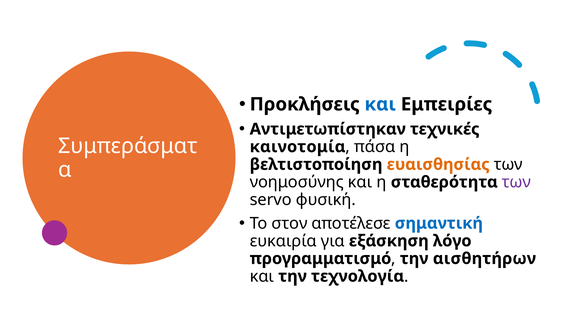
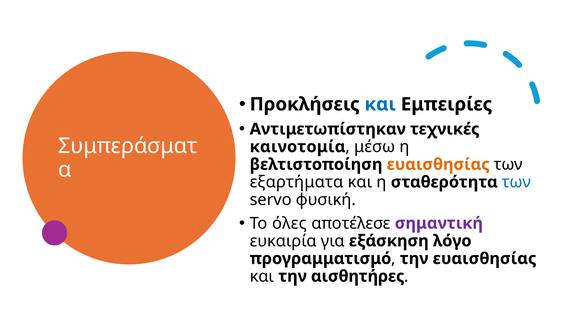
πάσα: πάσα -> μέσω (375, 147)
νοημοσύνης: νοημοσύνης -> εξαρτήματα (297, 182)
των colour: purple -> blue (516, 182)
στον: στον -> όλες (289, 223)
σημαντική colour: blue -> purple (439, 223)
την αισθητήρων: αισθητήρων -> ευαισθησίας (485, 259)
τεχνολογία: τεχνολογία -> αισθητήρες (358, 276)
